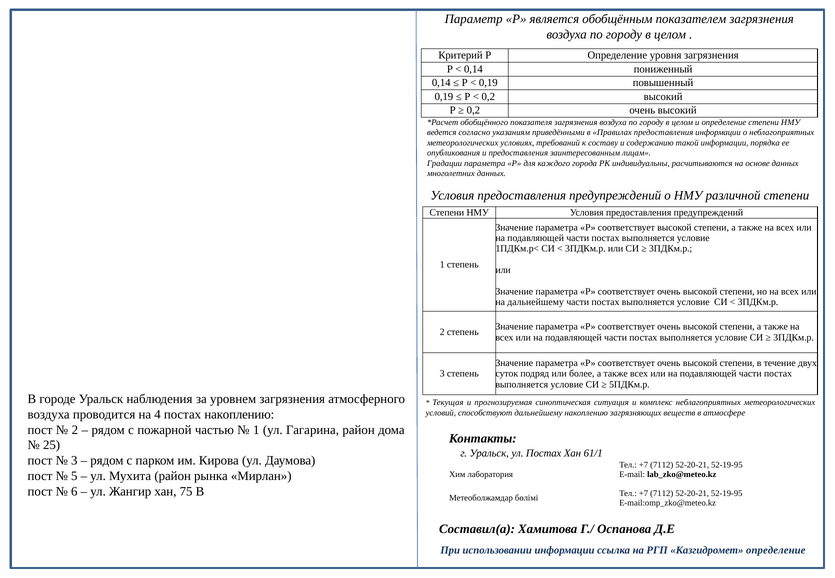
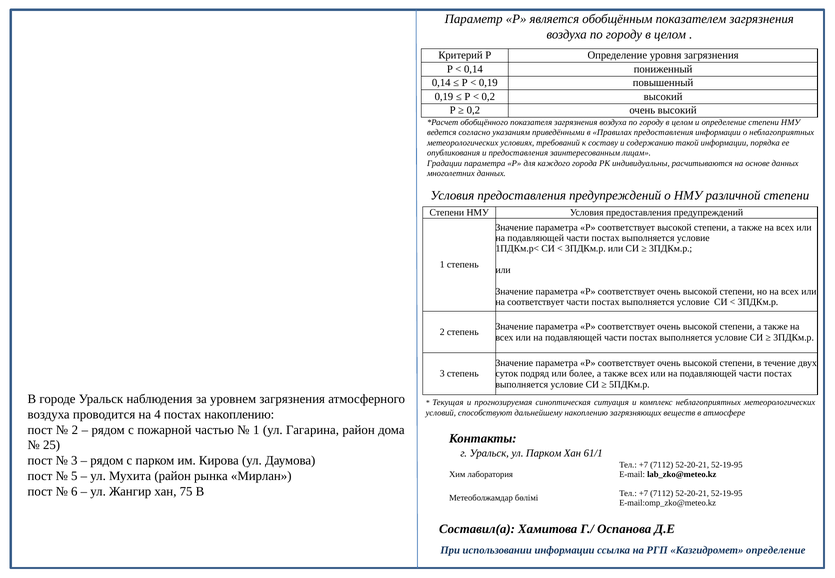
на дальнейшему: дальнейшему -> соответствует (536, 302)
ул Постах: Постах -> Парком (544, 453)
